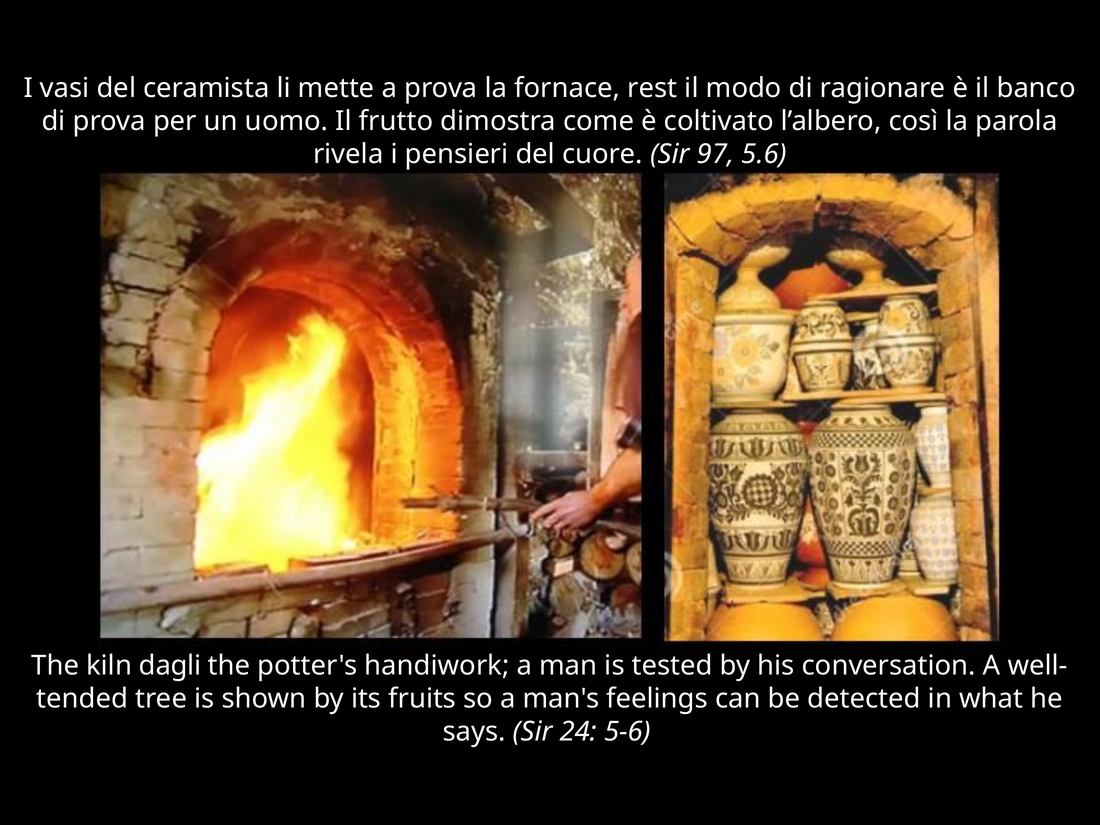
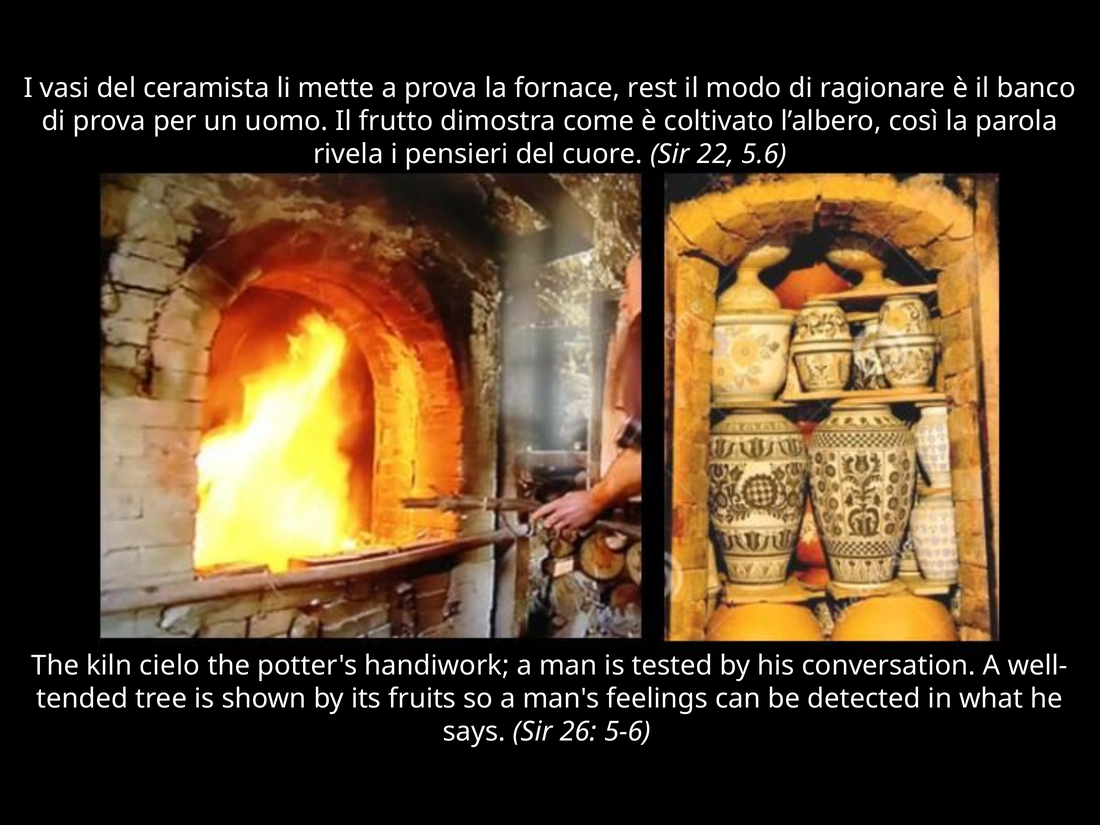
97: 97 -> 22 (716, 154)
dagli: dagli -> cielo (170, 665)
24: 24 -> 26 (578, 731)
